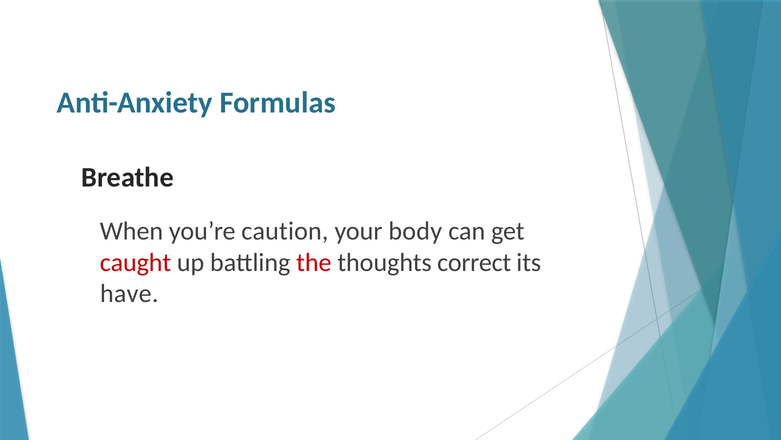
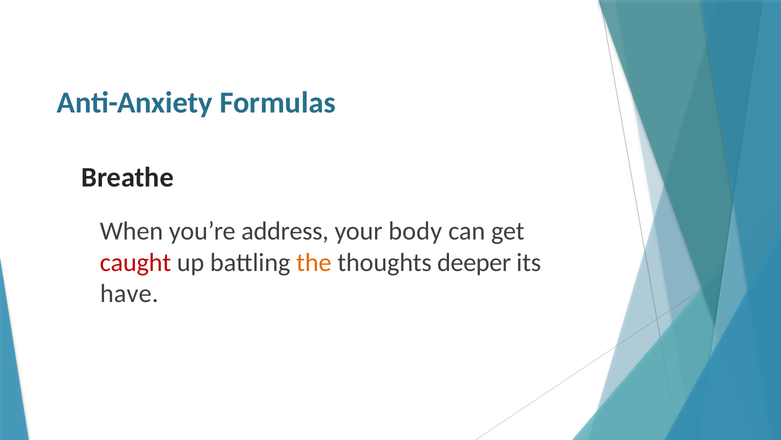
caution: caution -> address (285, 231)
the colour: red -> orange (314, 262)
correct: correct -> deeper (474, 262)
